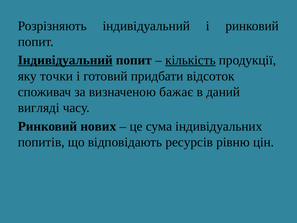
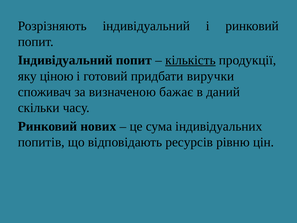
Індивідуальний underline: present -> none (65, 60)
точки: точки -> ціною (57, 76)
відсоток: відсоток -> виручки (211, 76)
вигляді: вигляді -> скільки (39, 108)
